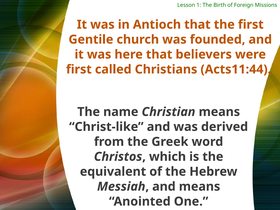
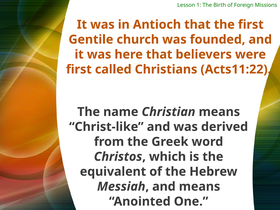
Acts11:44: Acts11:44 -> Acts11:22 (236, 69)
